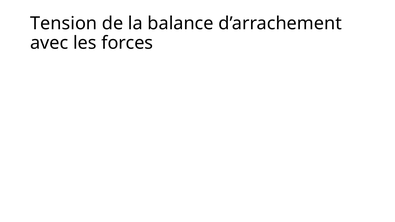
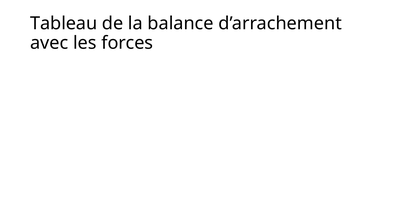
Tension: Tension -> Tableau (64, 23)
